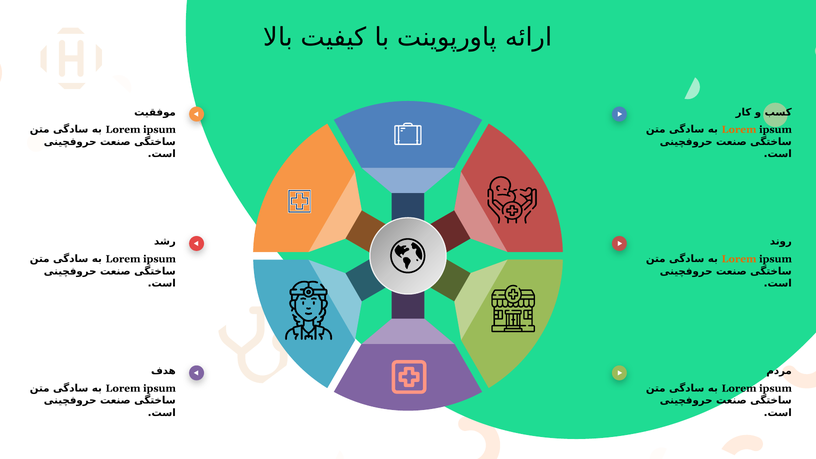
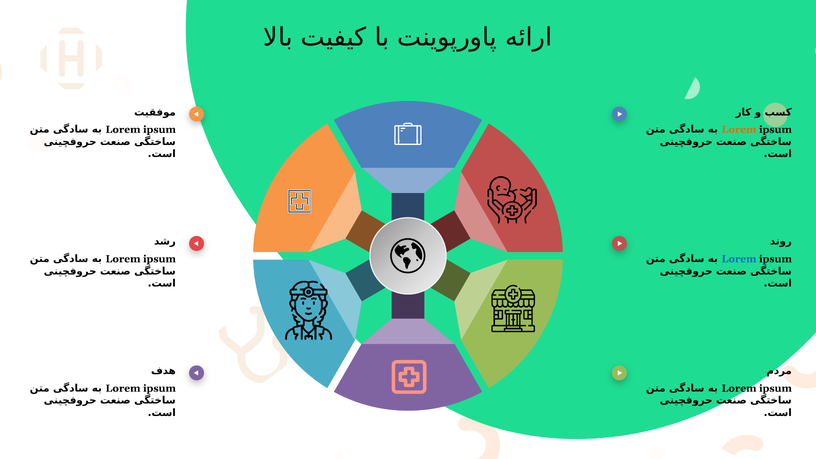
Lorem colour: orange -> blue (739, 259)
